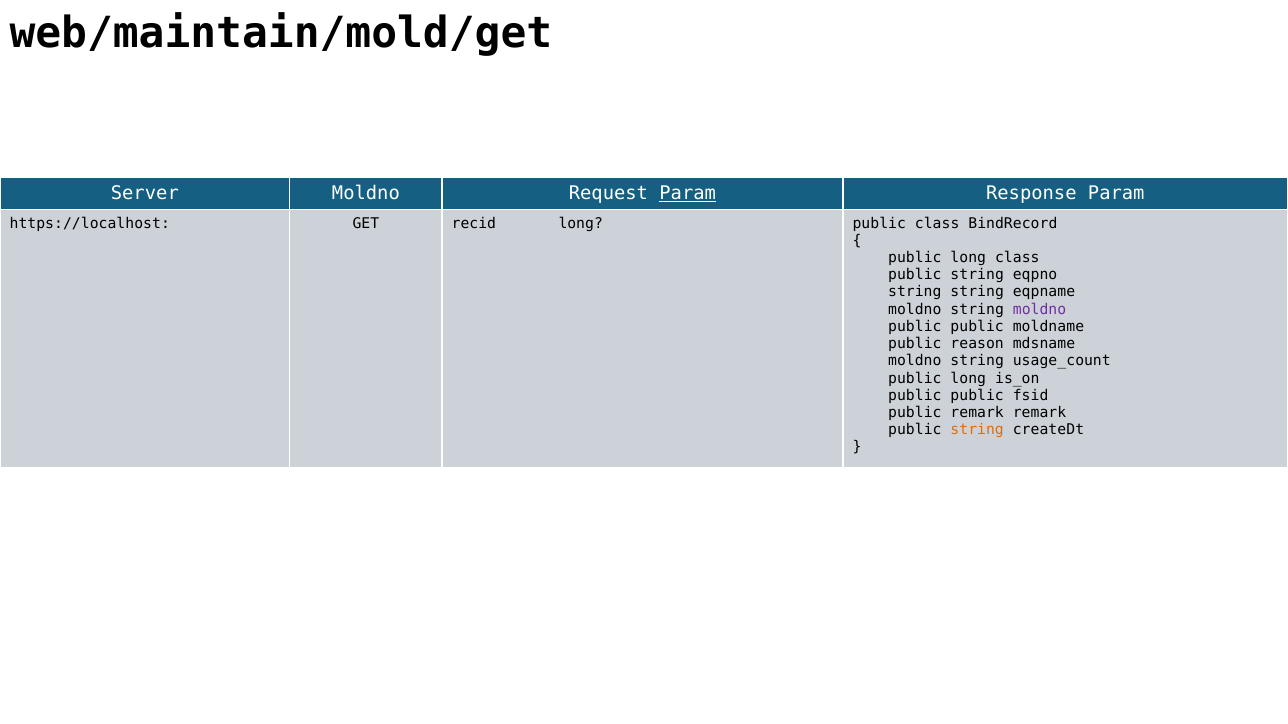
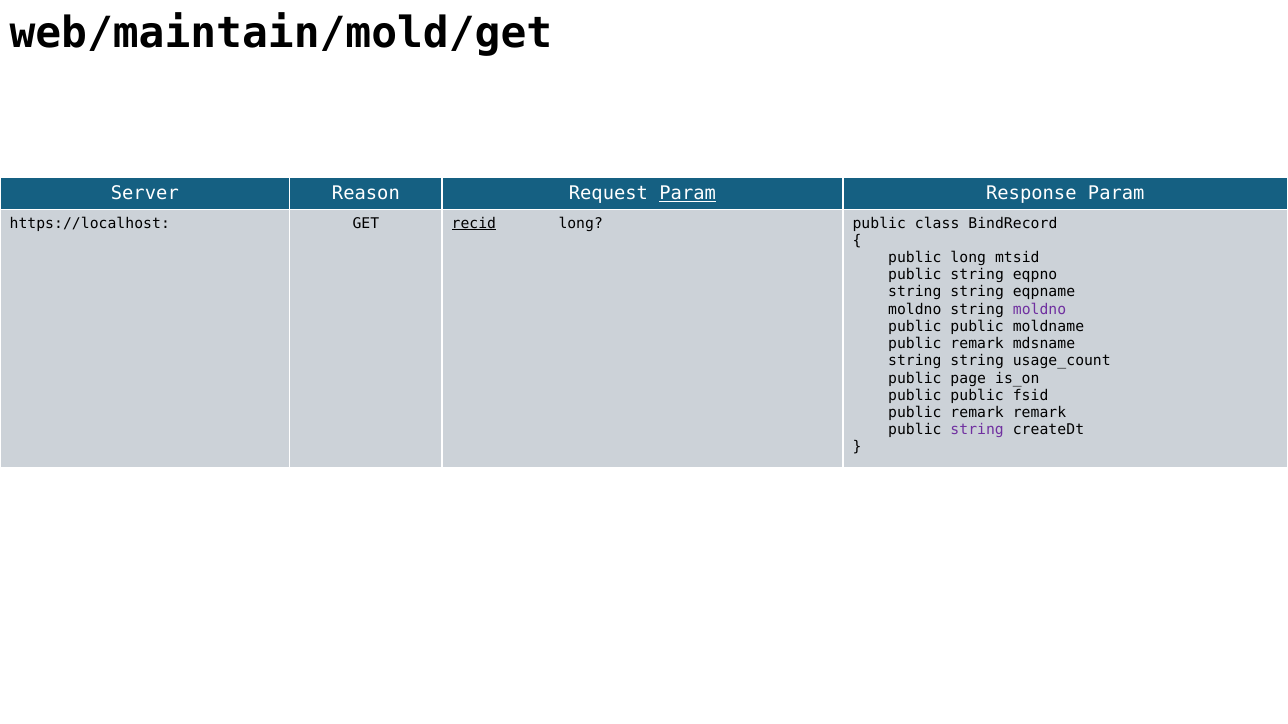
Server Moldno: Moldno -> Reason (366, 194)
recid underline: none -> present (474, 223)
long class: class -> mtsid (1017, 258)
reason: reason -> remark (977, 344)
moldno: moldno -> string (915, 361)
long: long -> page (968, 378)
string colour: orange -> purple (977, 430)
